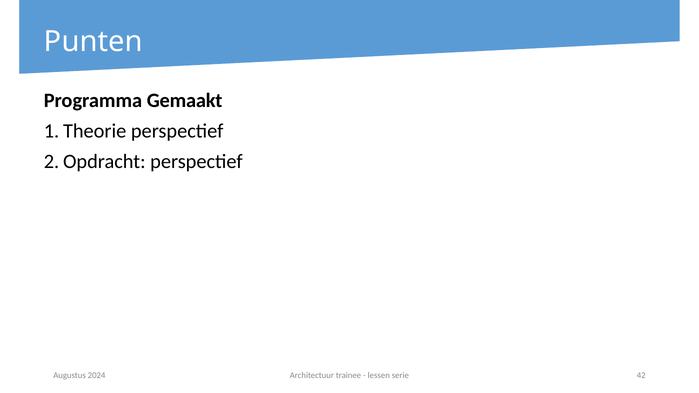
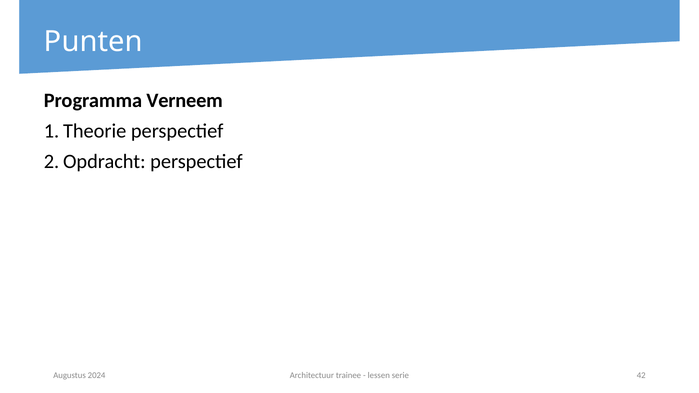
Gemaakt: Gemaakt -> Verneem (185, 100)
